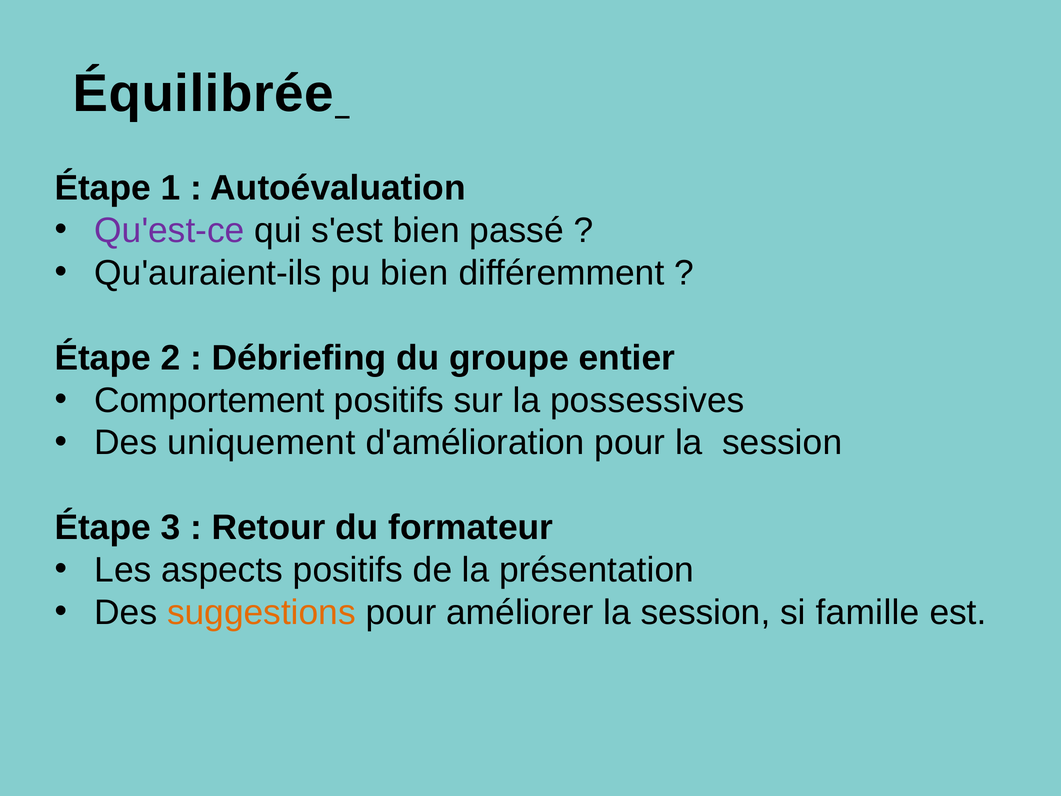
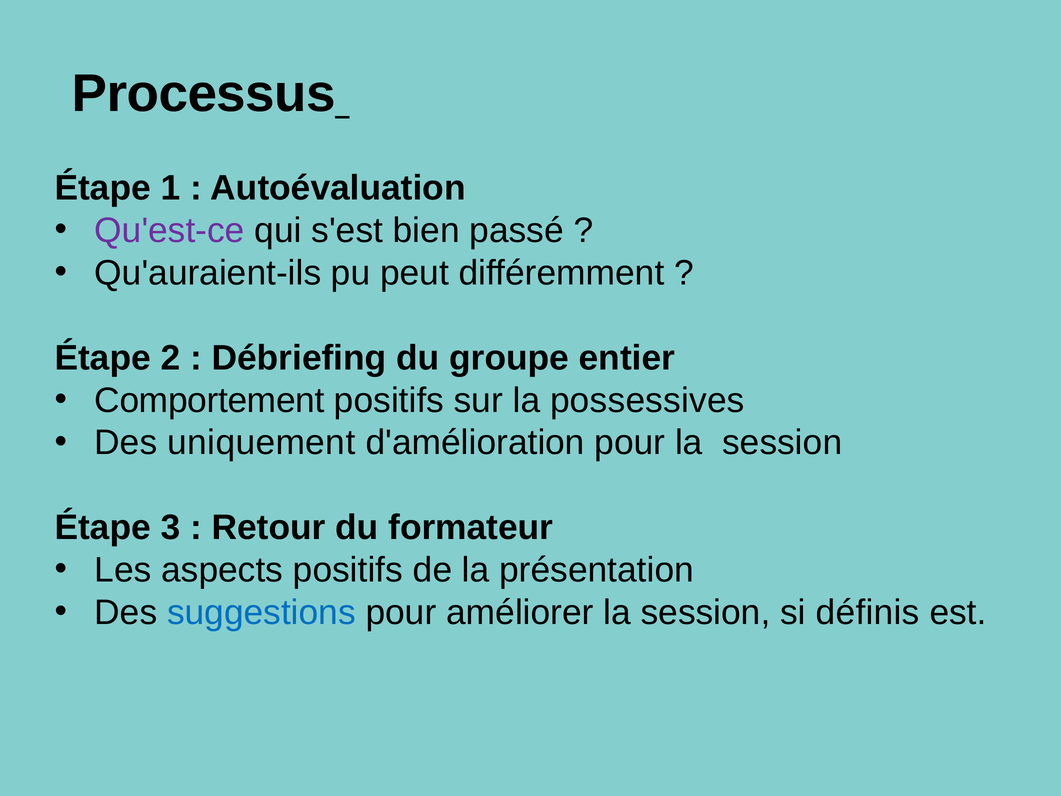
Équilibrée: Équilibrée -> Processus (204, 94)
pu bien: bien -> peut (414, 273)
suggestions colour: orange -> blue (261, 612)
famille: famille -> définis (868, 612)
